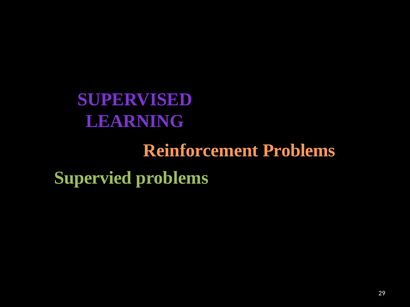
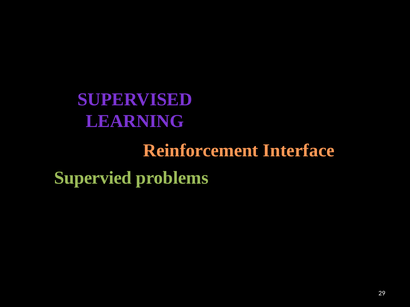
Reinforcement Problems: Problems -> Interface (299, 151)
